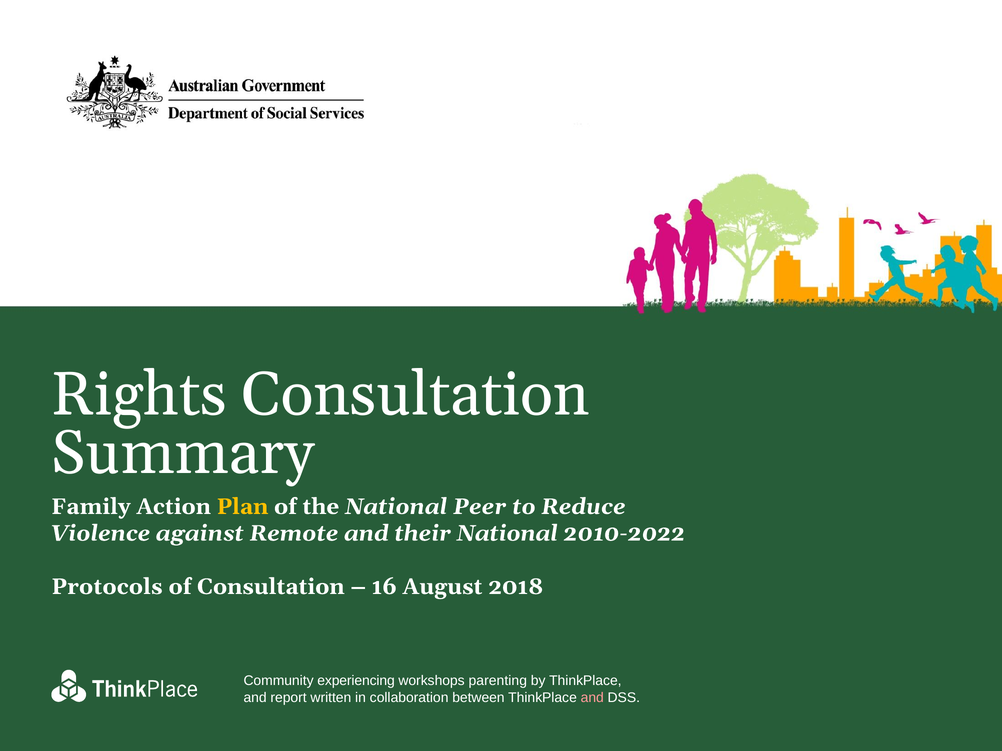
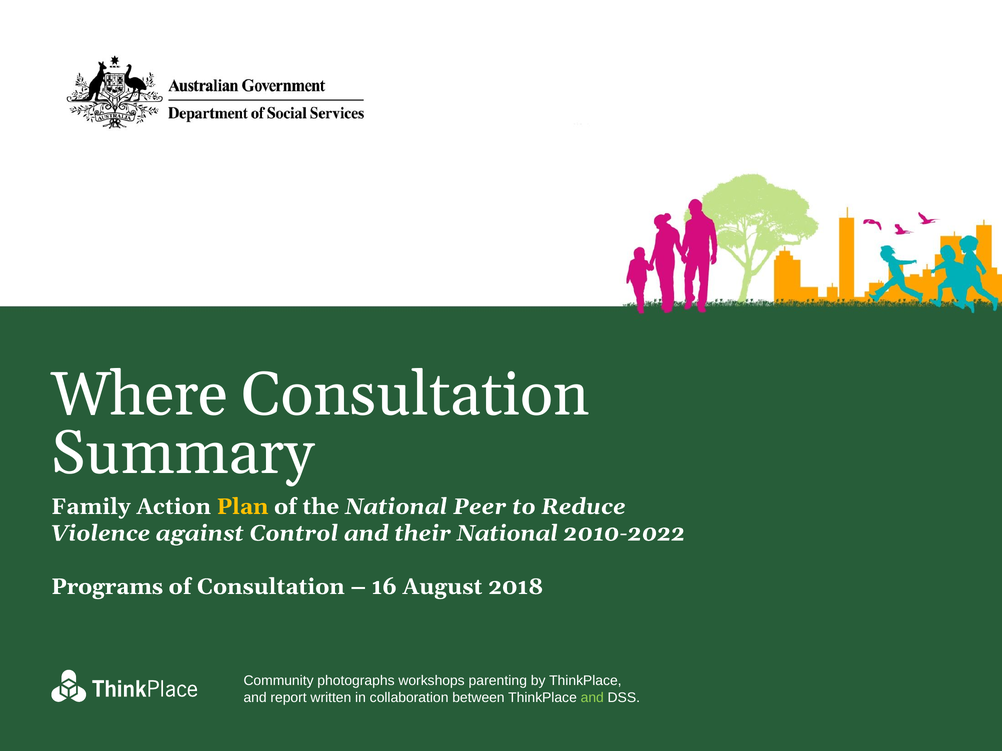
Rights: Rights -> Where (139, 395)
Remote: Remote -> Control (294, 534)
Protocols: Protocols -> Programs (107, 587)
experiencing: experiencing -> photographs (356, 681)
and colour: pink -> light green (592, 698)
